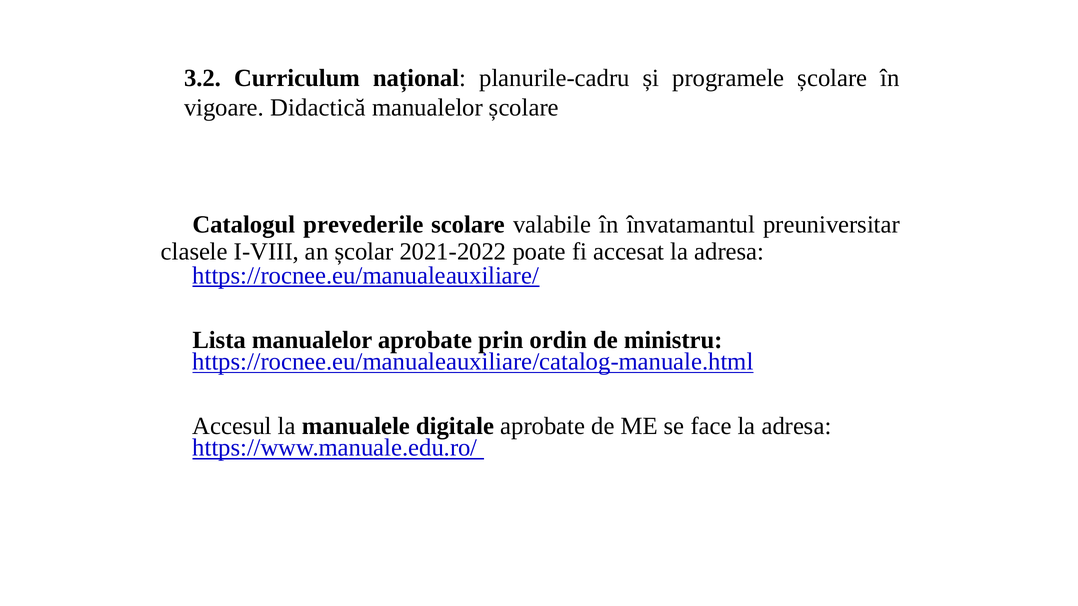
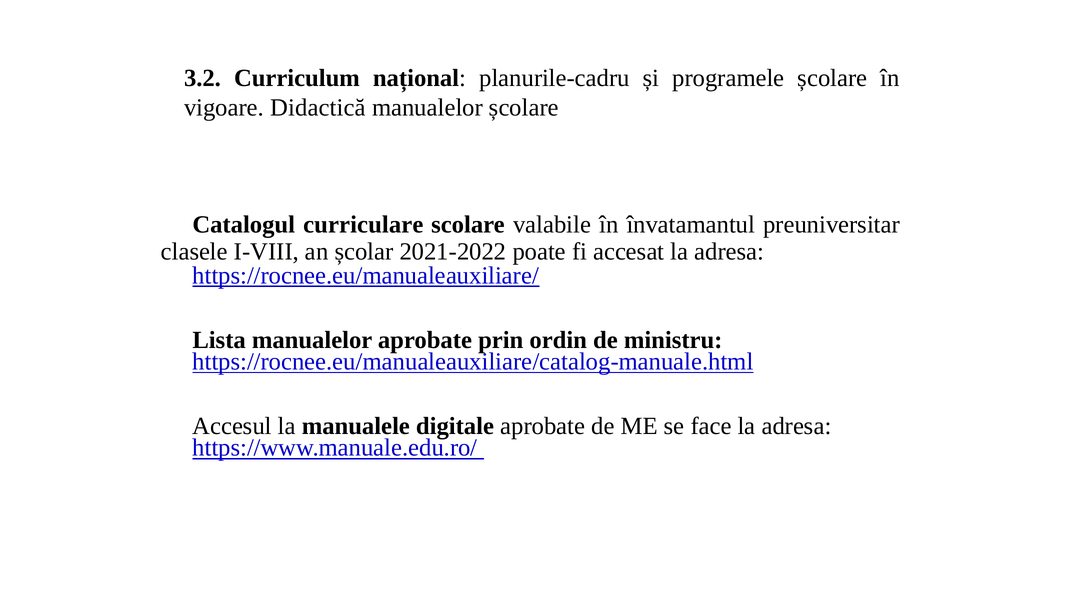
prevederile: prevederile -> curriculare (363, 225)
